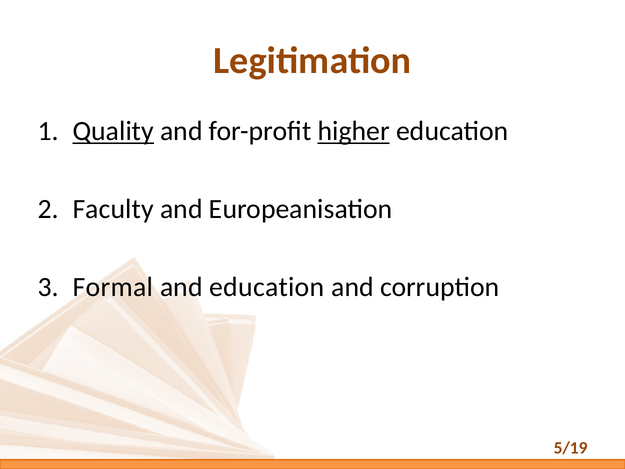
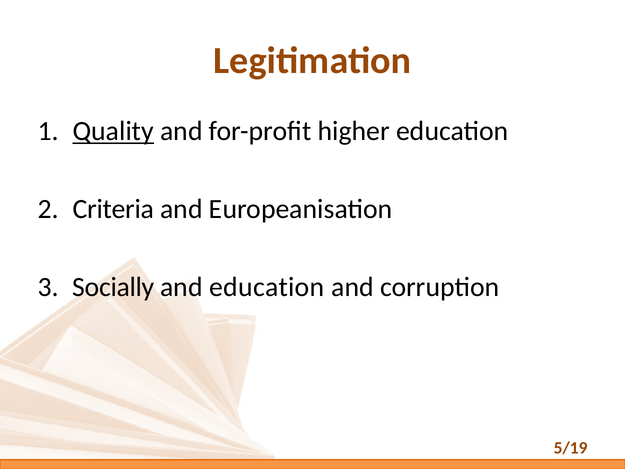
higher underline: present -> none (354, 131)
Faculty: Faculty -> Criteria (113, 209)
Formal: Formal -> Socially (113, 287)
